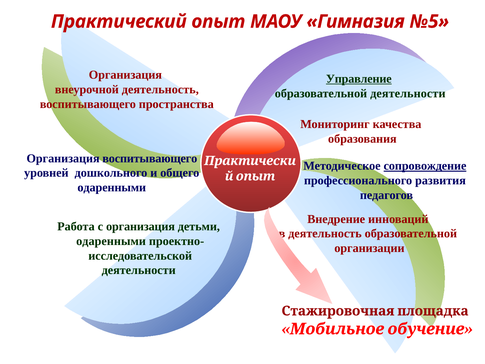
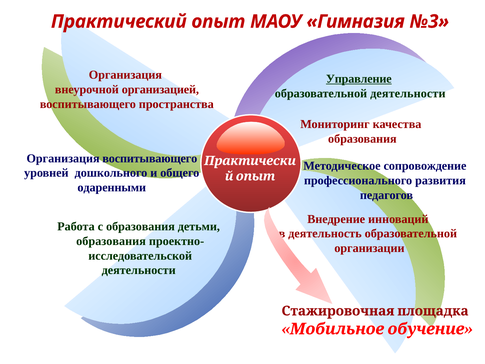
№5: №5 -> №3 (429, 22)
внеурочной деятельность: деятельность -> организацией (160, 89)
сопровождение underline: present -> none (425, 166)
с организация: организация -> образования (140, 226)
одаренными: одаренными -> образования (111, 241)
